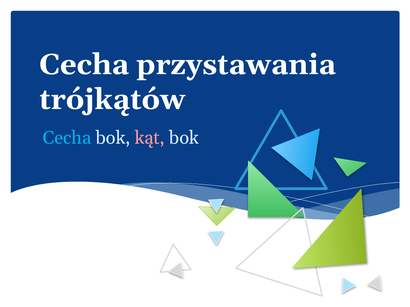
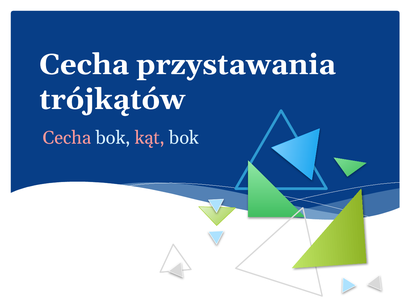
Cecha colour: light blue -> pink (67, 138)
